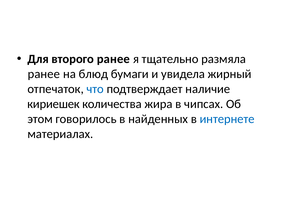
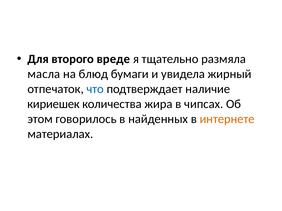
второго ранее: ранее -> вреде (113, 59)
ранее: ранее -> масла (44, 74)
интернете colour: blue -> orange (227, 119)
